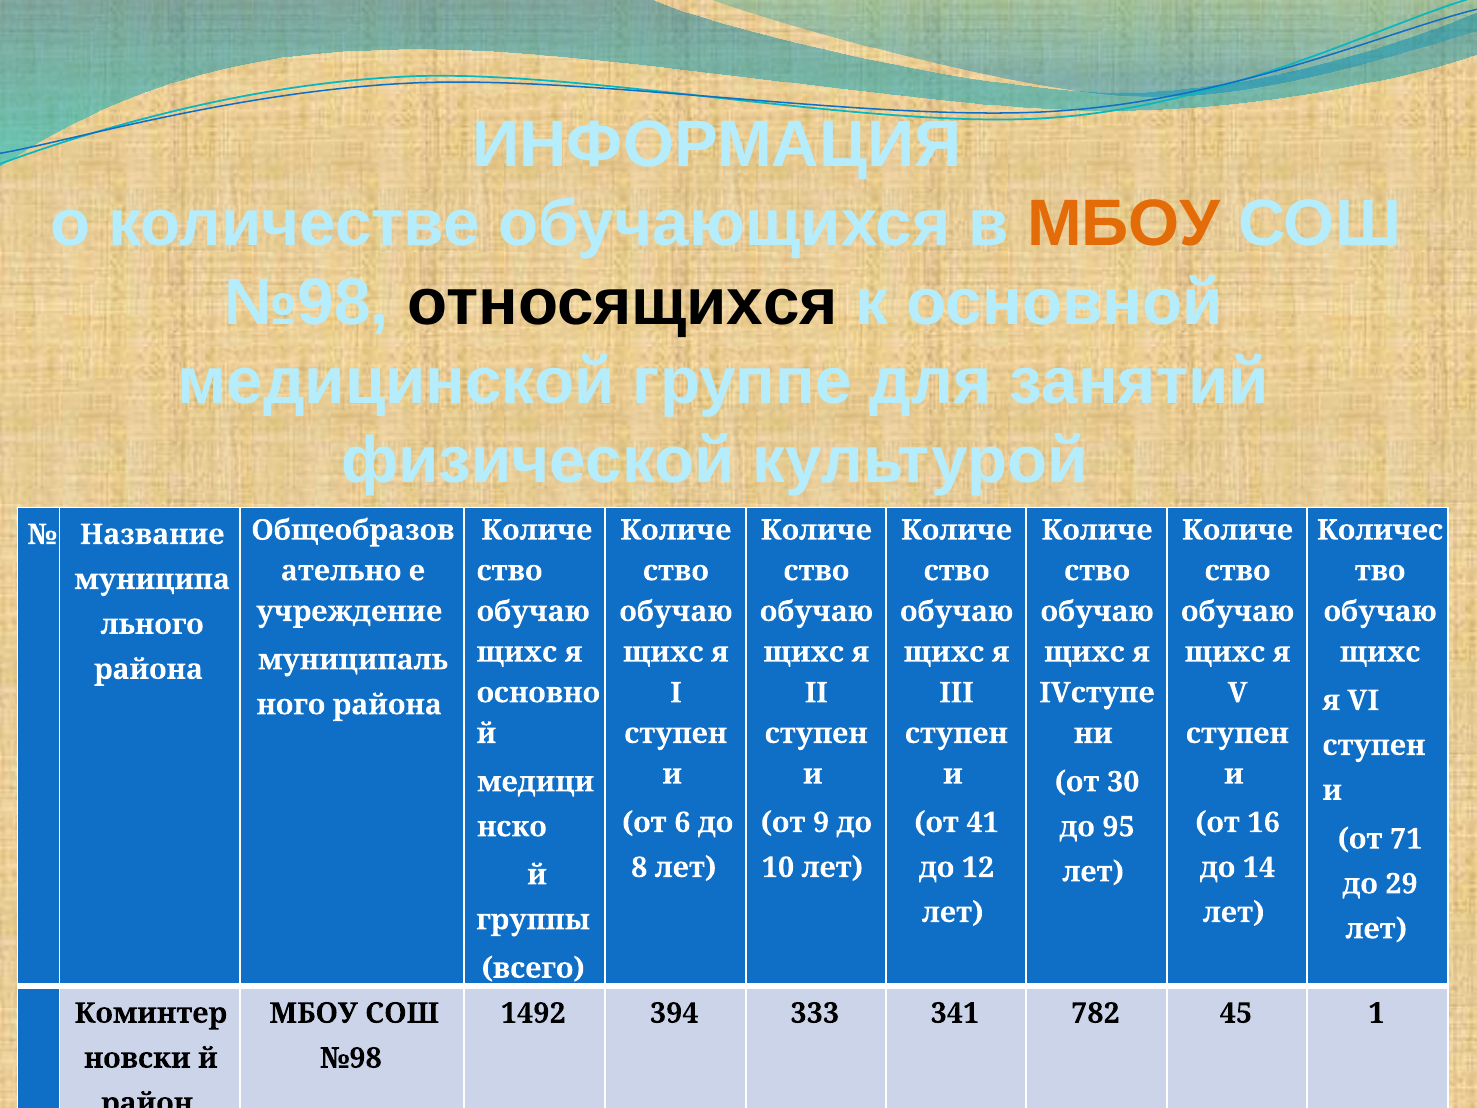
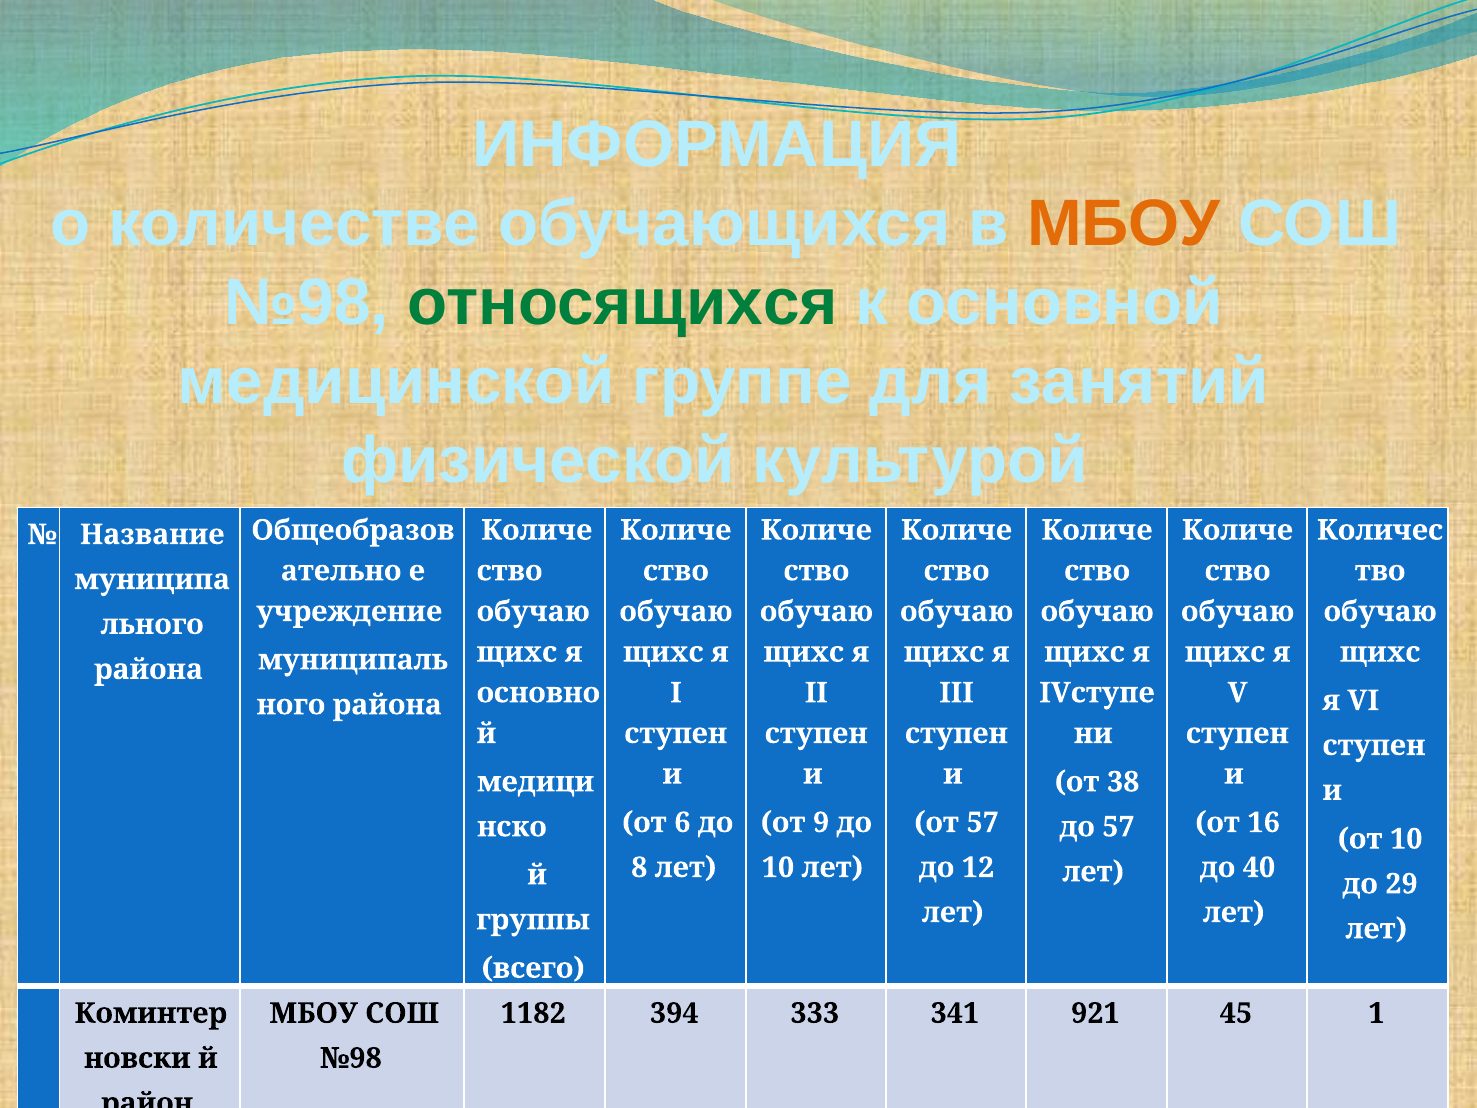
относящихся colour: black -> green (622, 303)
30: 30 -> 38 (1123, 782)
от 41: 41 -> 57 (983, 822)
до 95: 95 -> 57 (1118, 827)
от 71: 71 -> 10 (1406, 839)
14: 14 -> 40 (1259, 867)
1492: 1492 -> 1182 (533, 1013)
782: 782 -> 921 (1095, 1013)
